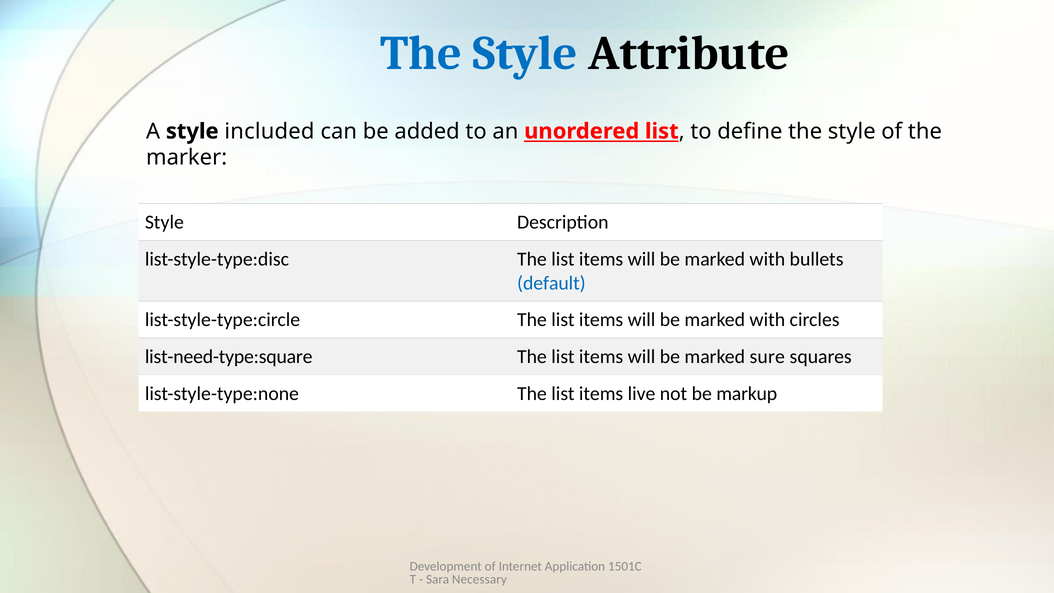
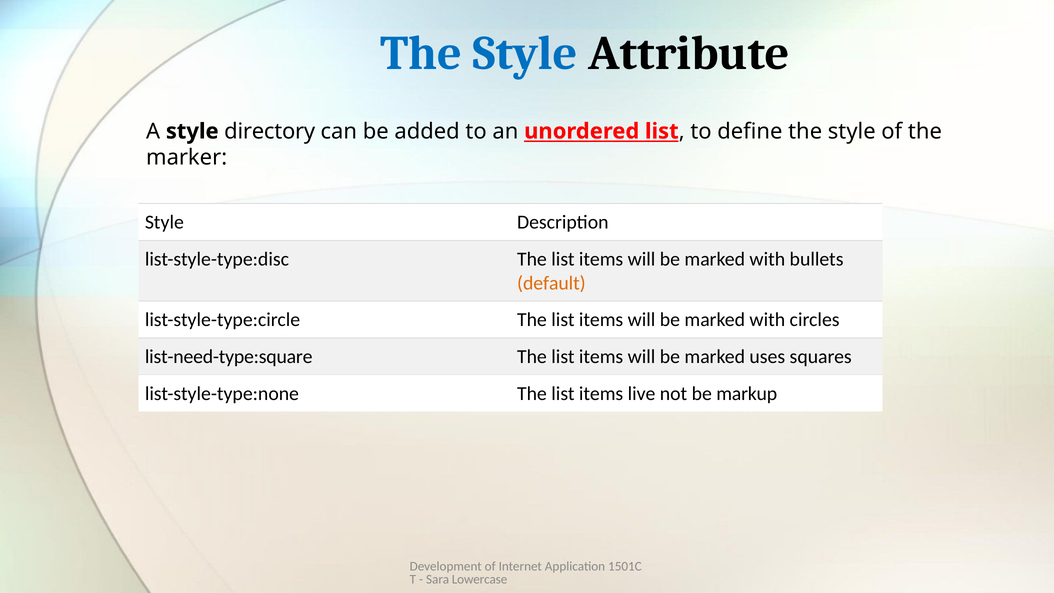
included: included -> directory (270, 131)
default colour: blue -> orange (551, 283)
sure: sure -> uses (767, 357)
Necessary: Necessary -> Lowercase (480, 579)
